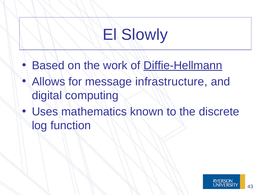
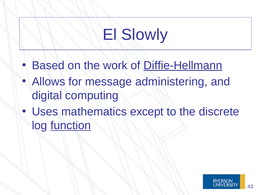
infrastructure: infrastructure -> administering (171, 82)
known: known -> except (147, 112)
function underline: none -> present (71, 126)
